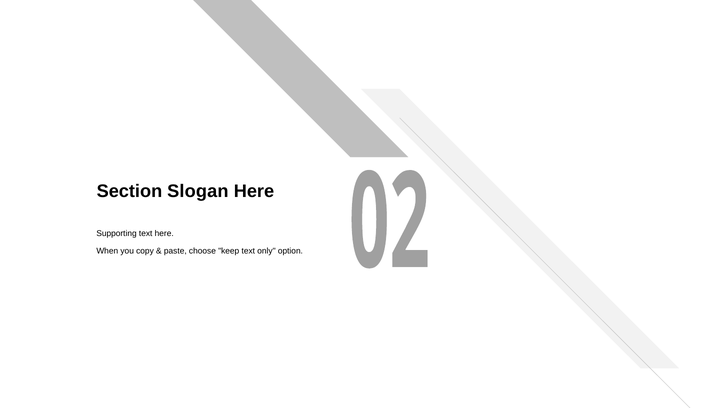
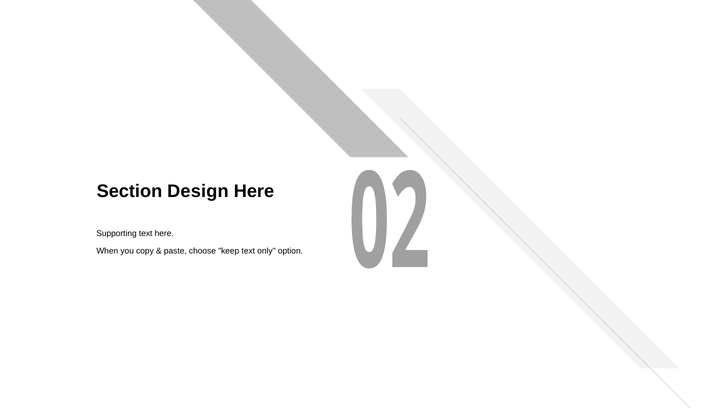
Slogan: Slogan -> Design (198, 191)
